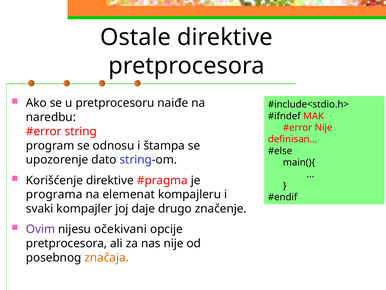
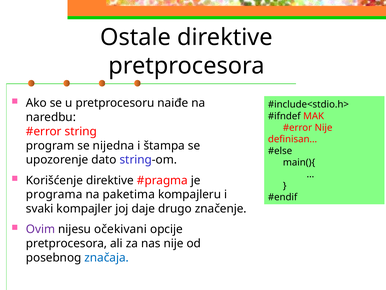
odnosu: odnosu -> nijedna (114, 145)
elemenat: elemenat -> paketima (129, 194)
značaja colour: orange -> blue (107, 257)
